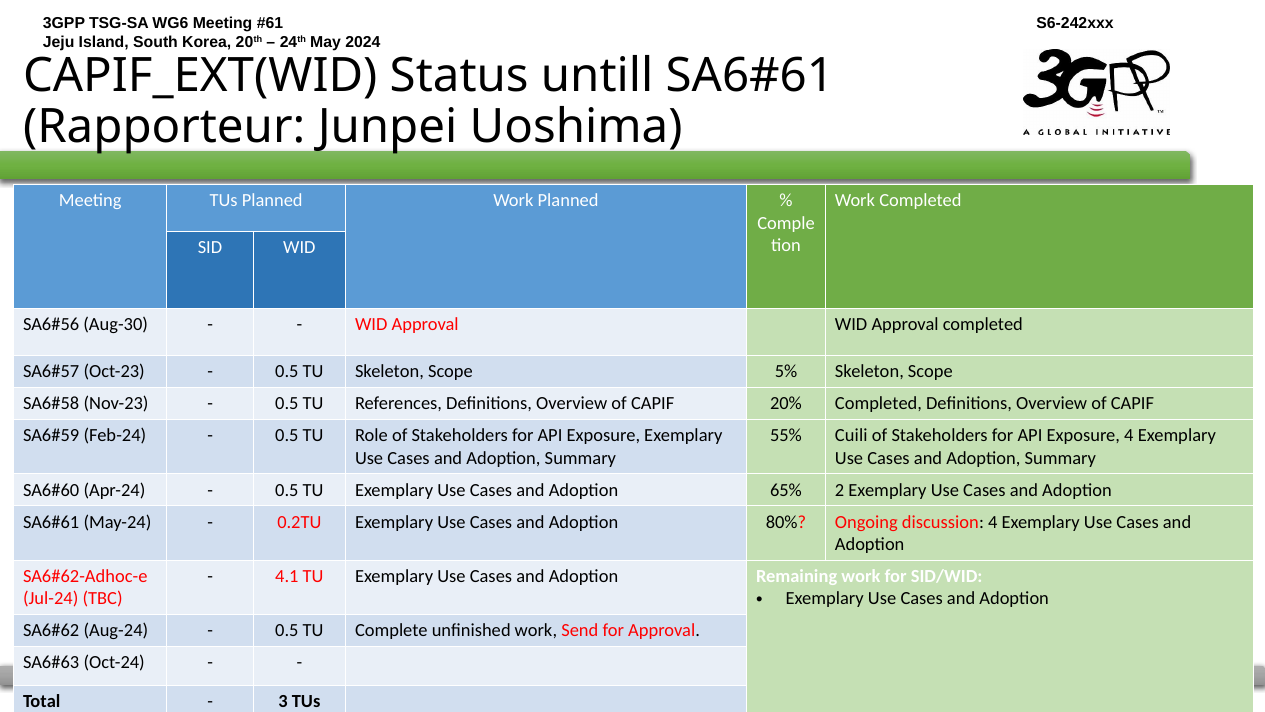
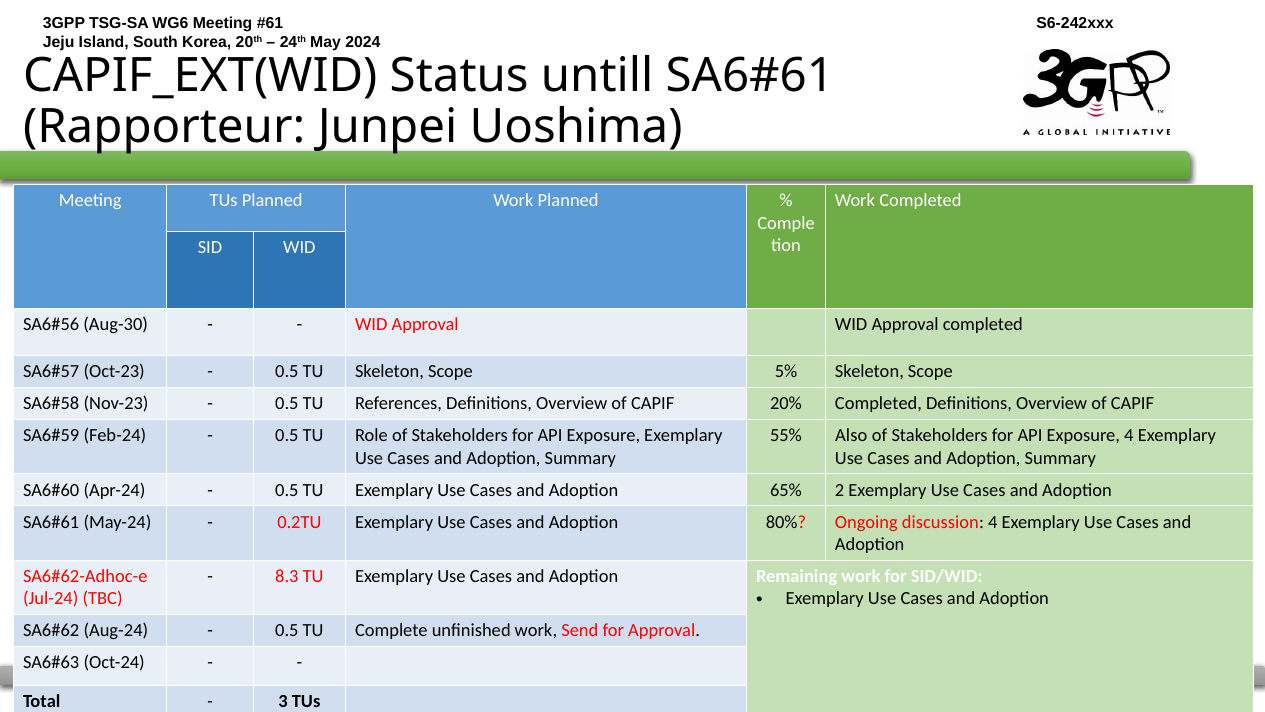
Cuili: Cuili -> Also (851, 435)
4.1: 4.1 -> 8.3 (287, 576)
